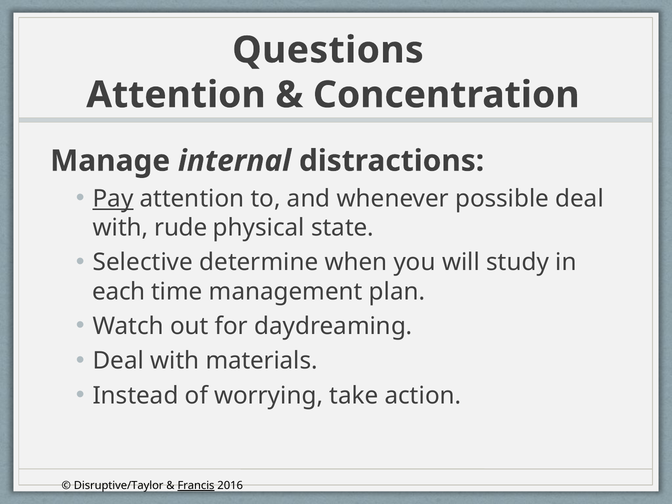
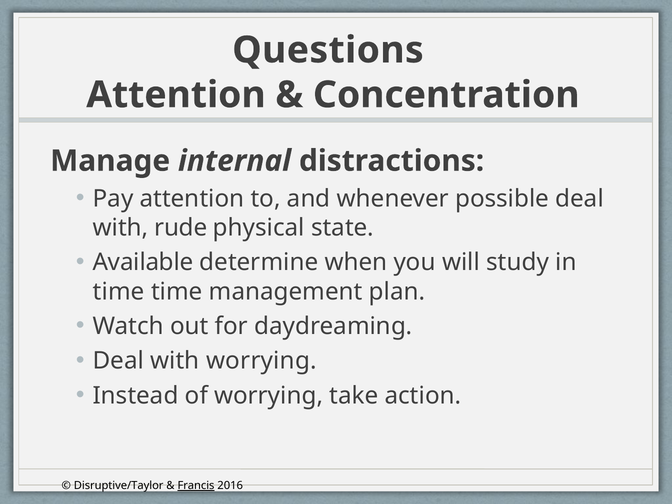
Pay underline: present -> none (113, 199)
Selective: Selective -> Available (143, 262)
each: each -> time (119, 292)
with materials: materials -> worrying (261, 361)
